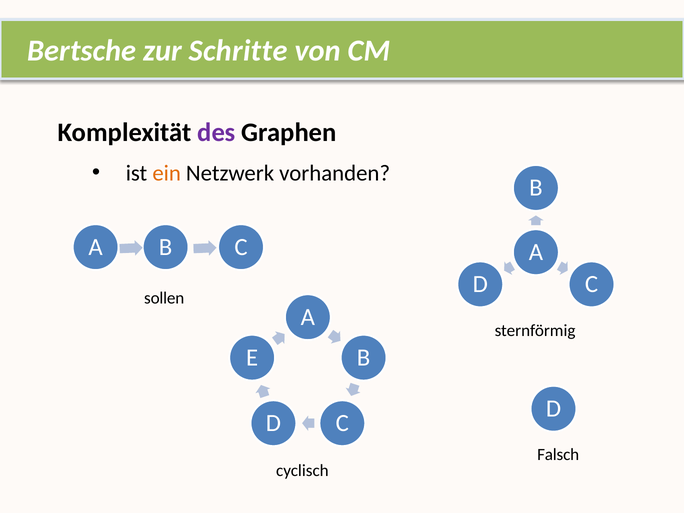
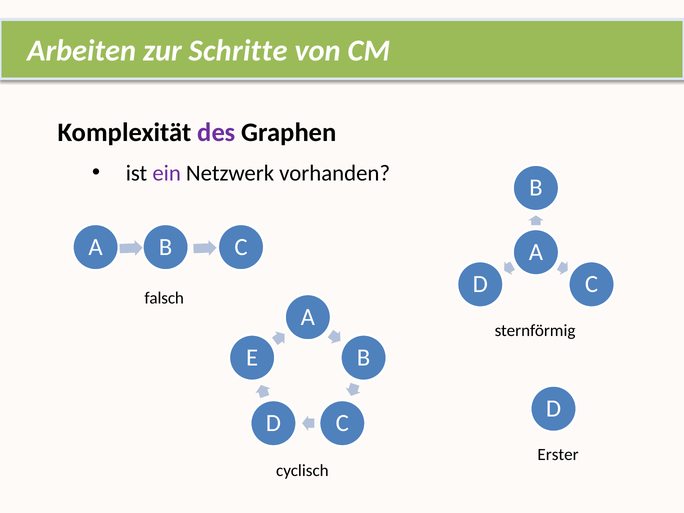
Bertsche: Bertsche -> Arbeiten (82, 51)
ein colour: orange -> purple (167, 173)
sollen: sollen -> falsch (164, 298)
Falsch: Falsch -> Erster (558, 454)
